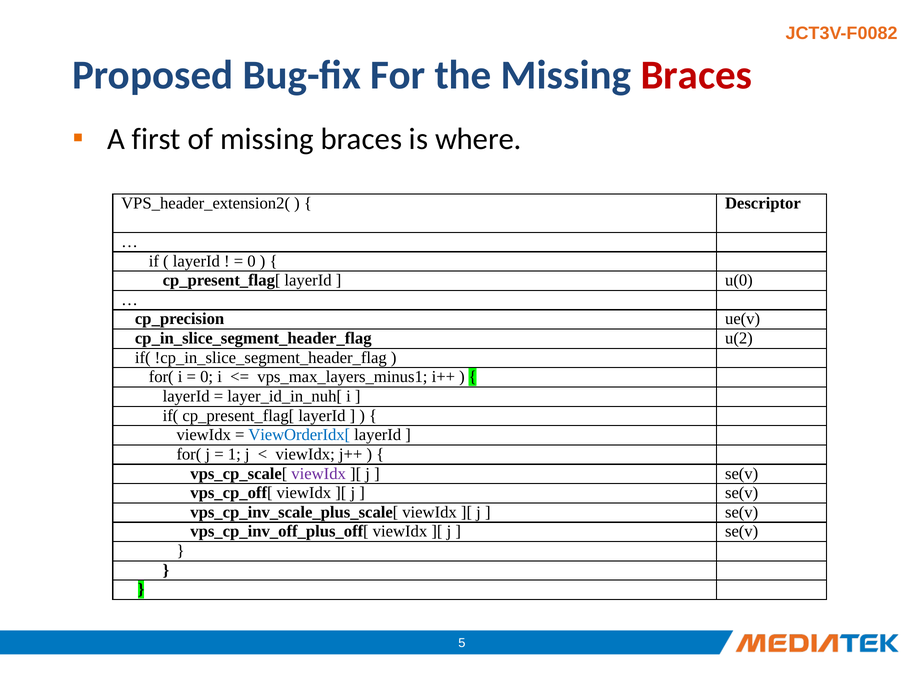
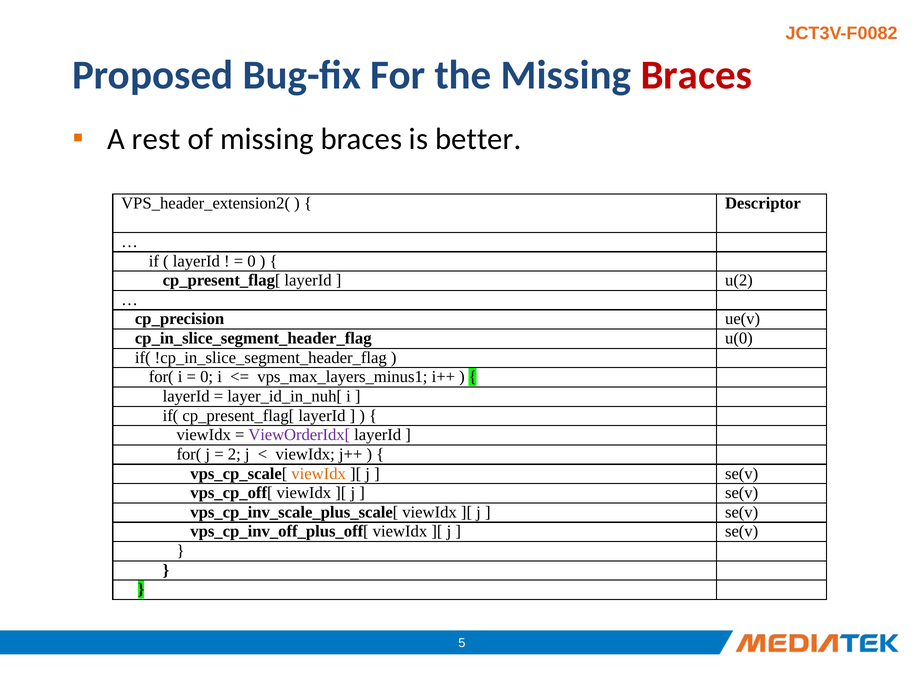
first: first -> rest (156, 139)
where: where -> better (478, 139)
u(0: u(0 -> u(2 (739, 280)
u(2: u(2 -> u(0 (739, 338)
ViewOrderIdx[ colour: blue -> purple (299, 435)
1: 1 -> 2 (234, 454)
viewIdx colour: purple -> orange (319, 474)
